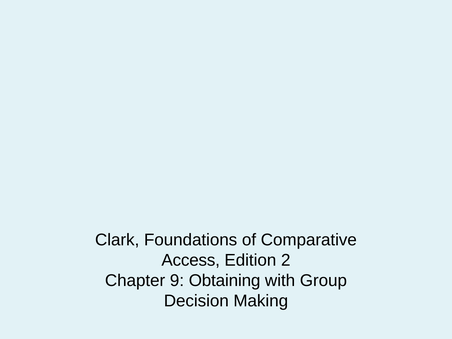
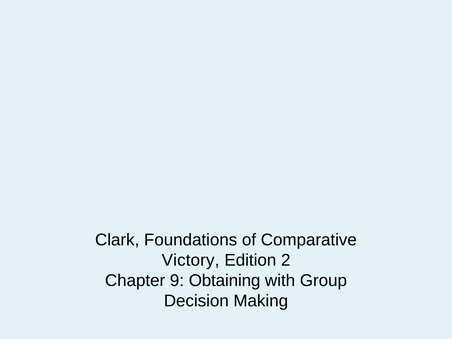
Access: Access -> Victory (191, 260)
